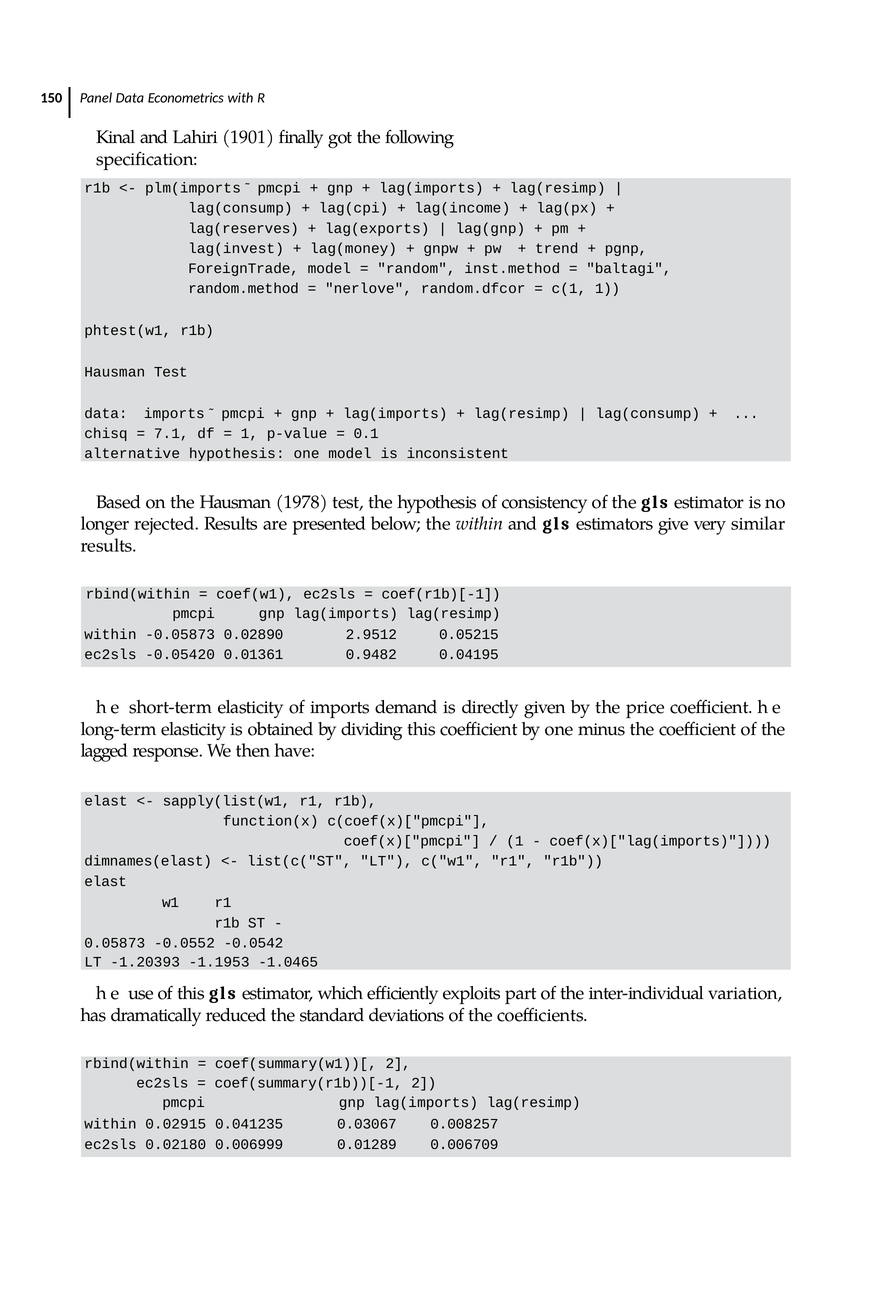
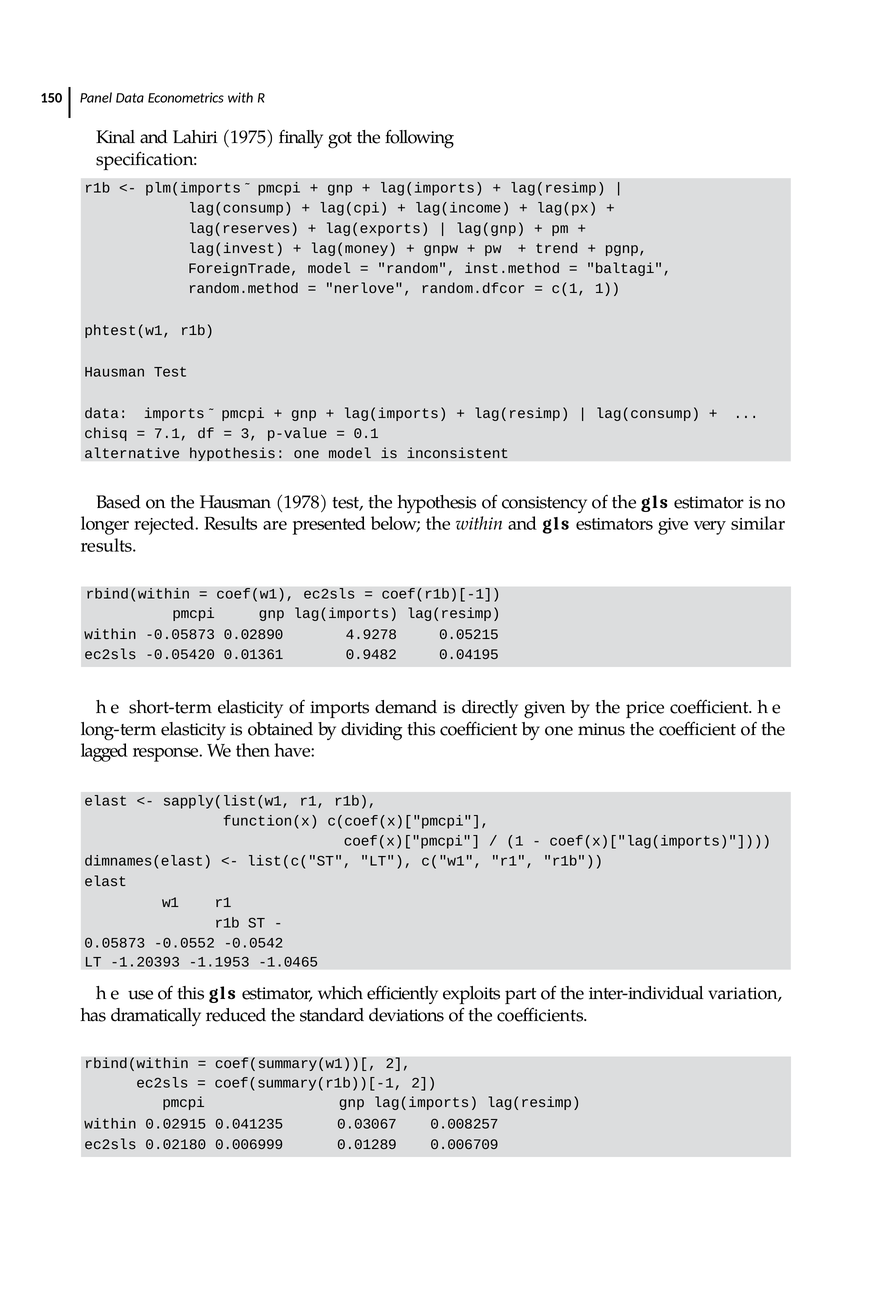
1901: 1901 -> 1975 (248, 137)
1: 1 -> 3 (249, 434)
2.9512: 2.9512 -> 4.9278 (371, 635)
